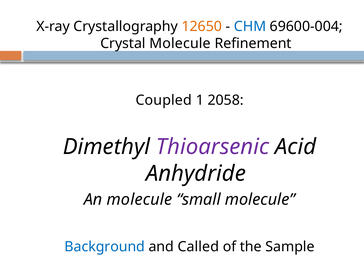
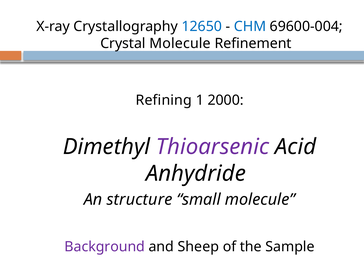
12650 colour: orange -> blue (202, 26)
Coupled: Coupled -> Refining (164, 100)
2058: 2058 -> 2000 (226, 100)
An molecule: molecule -> structure (139, 200)
Background colour: blue -> purple (105, 247)
Called: Called -> Sheep (198, 247)
